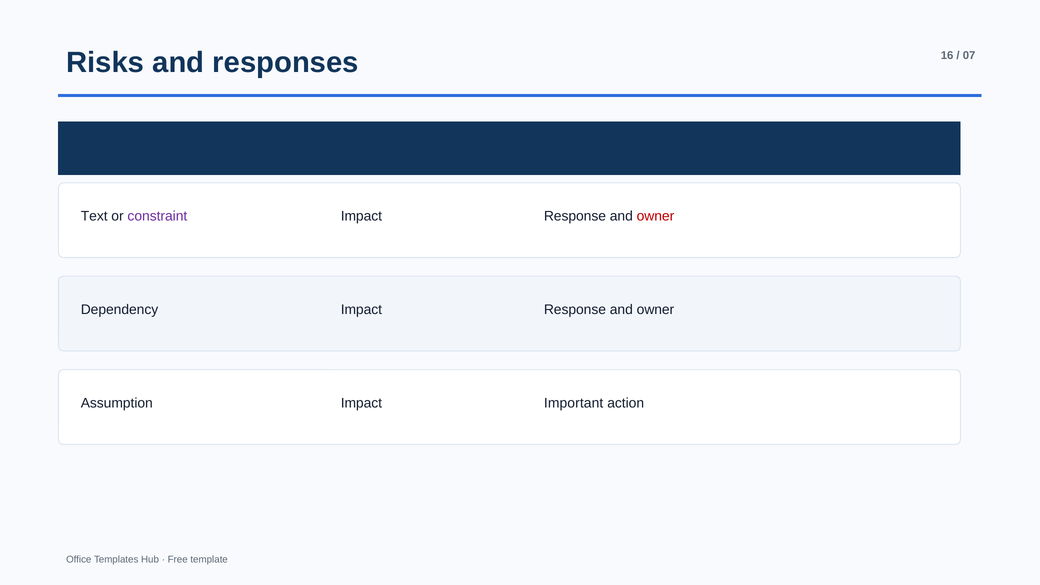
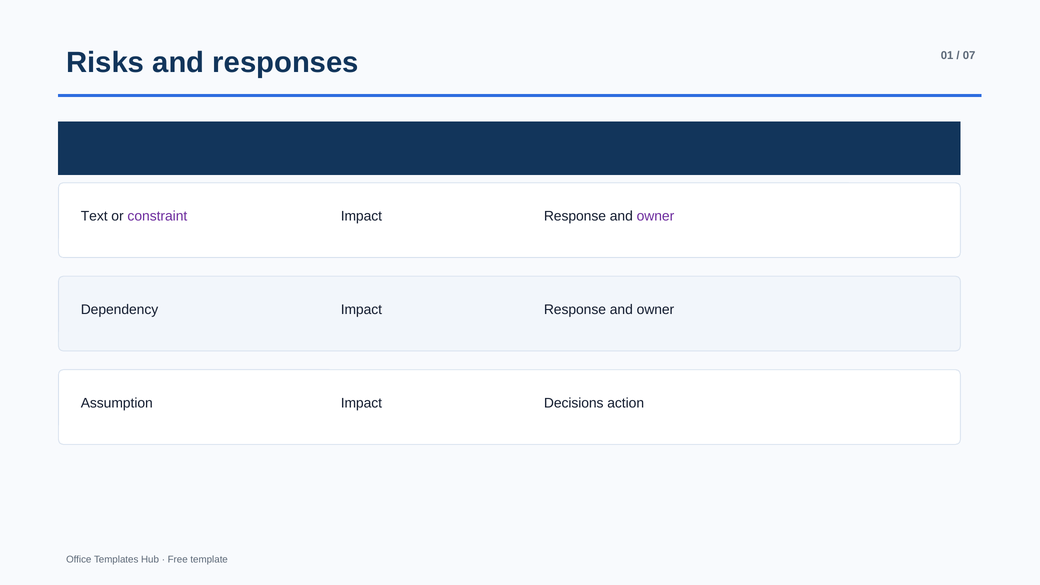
16: 16 -> 01 (947, 55)
owner colour: red -> purple (655, 216)
Important: Important -> Decisions (574, 403)
